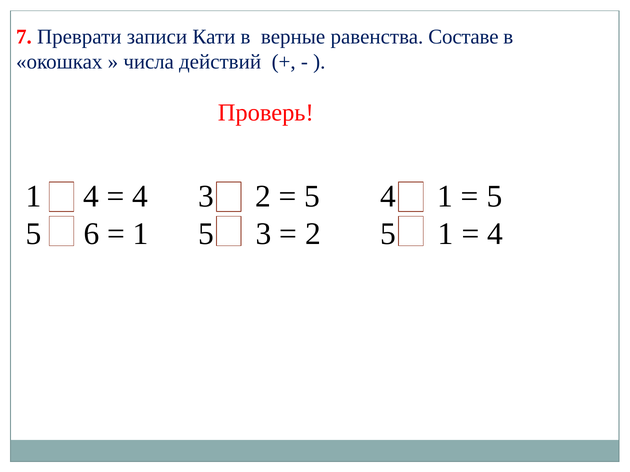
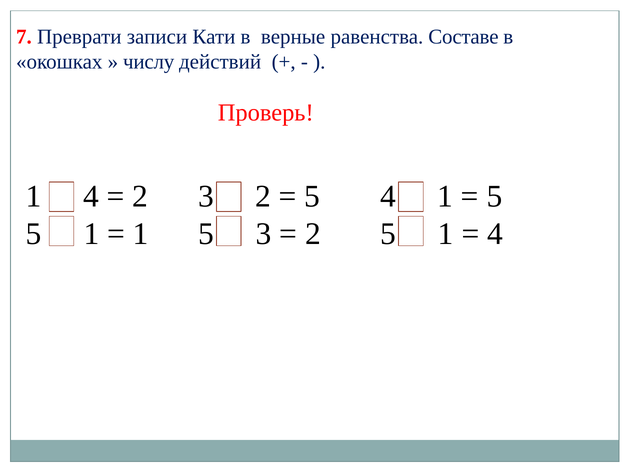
числа: числа -> числу (149, 62)
4: 4 -> 2 (140, 196)
6: 6 -> 1 (91, 234)
